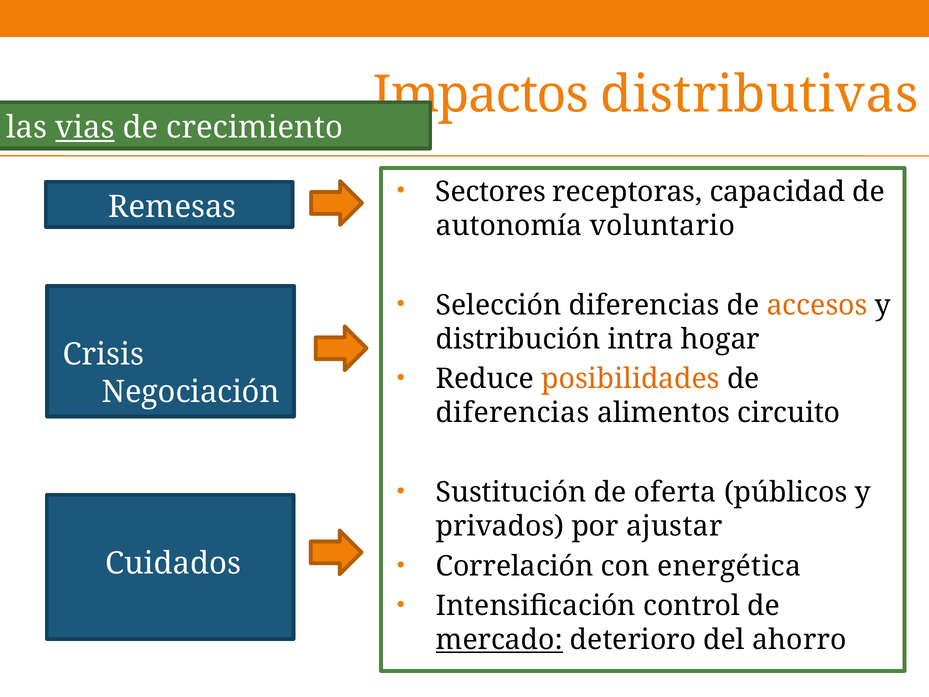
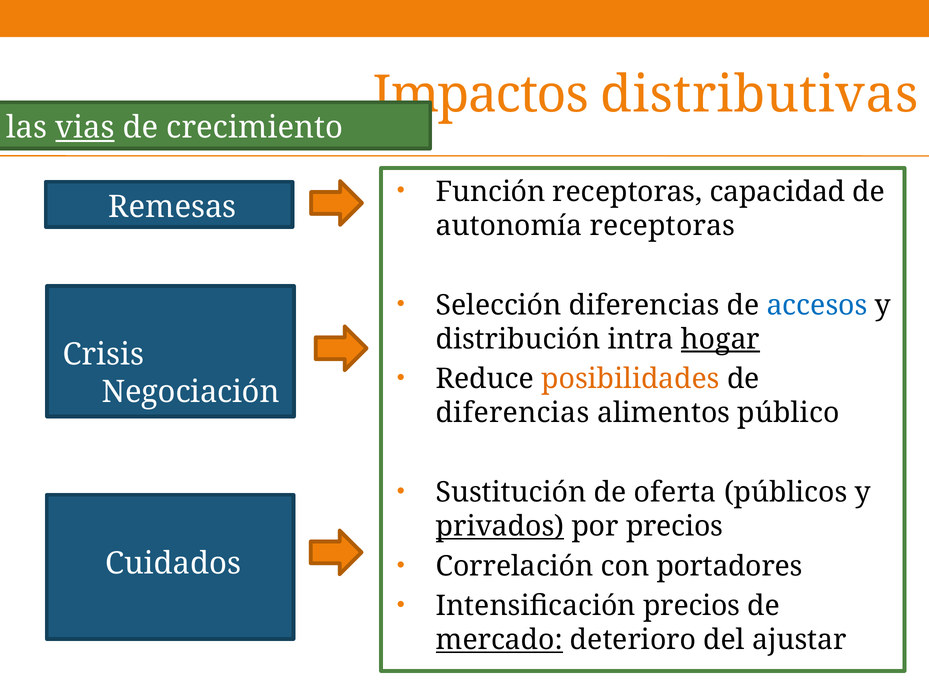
Sectores: Sectores -> Función (491, 192)
autonomía voluntario: voluntario -> receptoras (662, 226)
accesos colour: orange -> blue (817, 305)
hogar underline: none -> present (720, 339)
circuito: circuito -> público (789, 413)
privados underline: none -> present (500, 526)
por ajustar: ajustar -> precios (675, 526)
energética: energética -> portadores (729, 566)
Intensificación control: control -> precios (692, 606)
ahorro: ahorro -> ajustar (799, 640)
